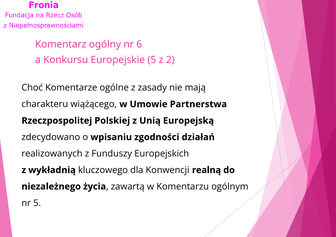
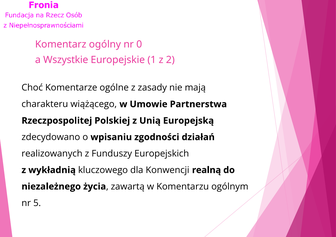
6: 6 -> 0 (139, 44)
Konkursu: Konkursu -> Wszystkie (66, 60)
Europejskie 5: 5 -> 1 (152, 60)
